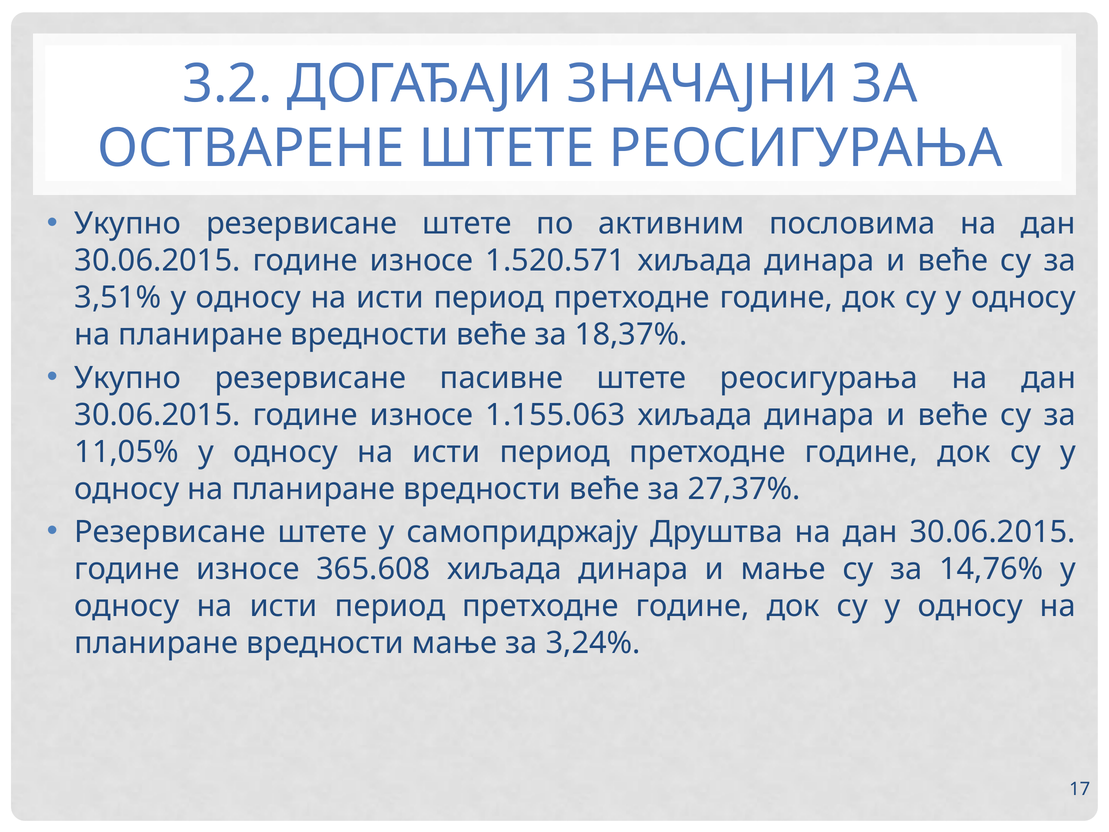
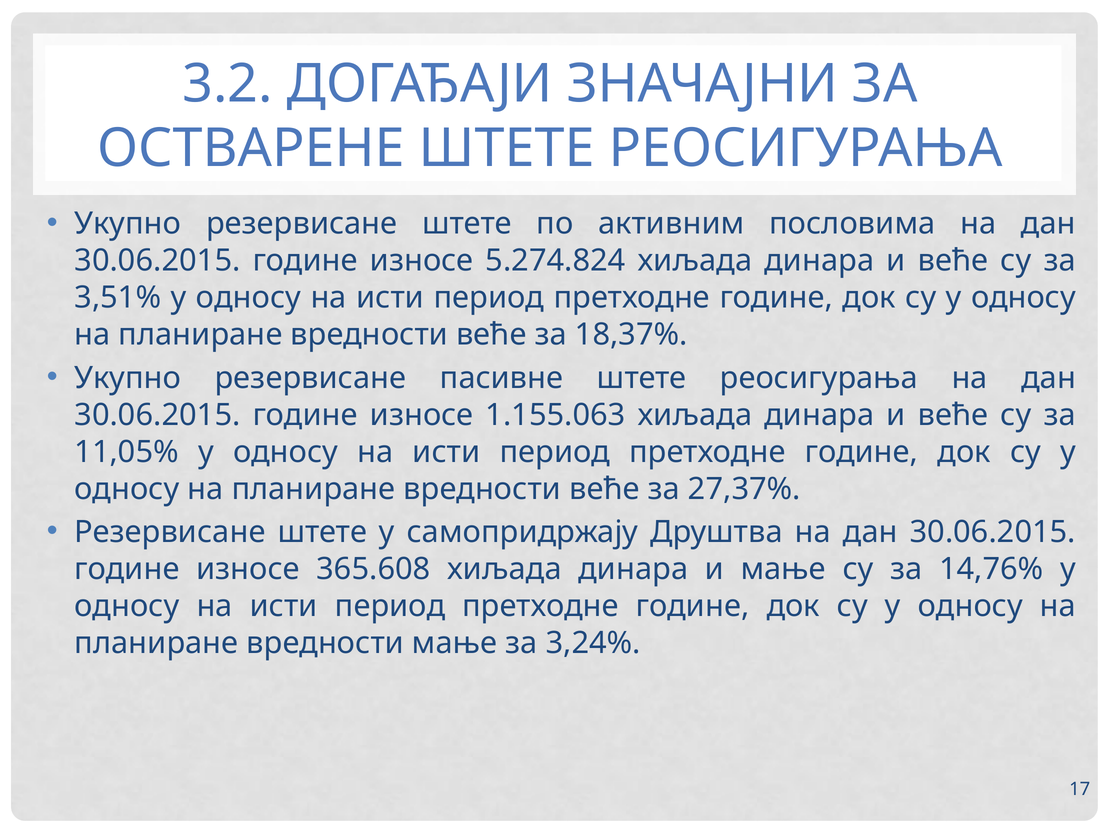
1.520.571: 1.520.571 -> 5.274.824 (555, 261)
